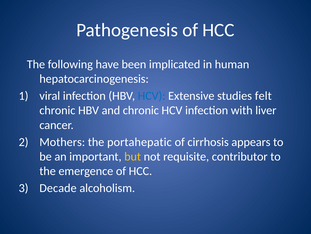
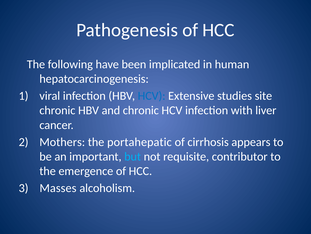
felt: felt -> site (263, 96)
but colour: yellow -> light blue (133, 156)
Decade: Decade -> Masses (58, 188)
